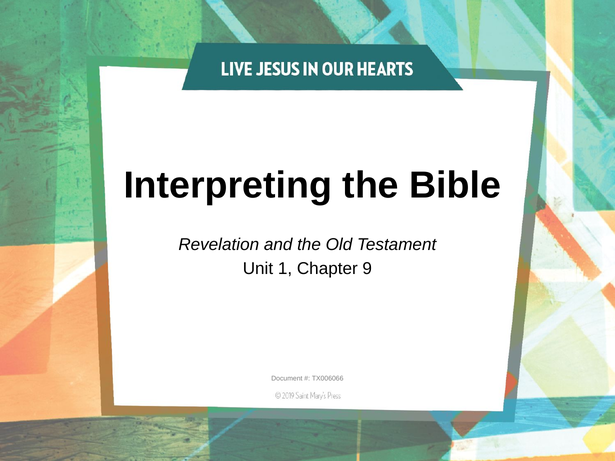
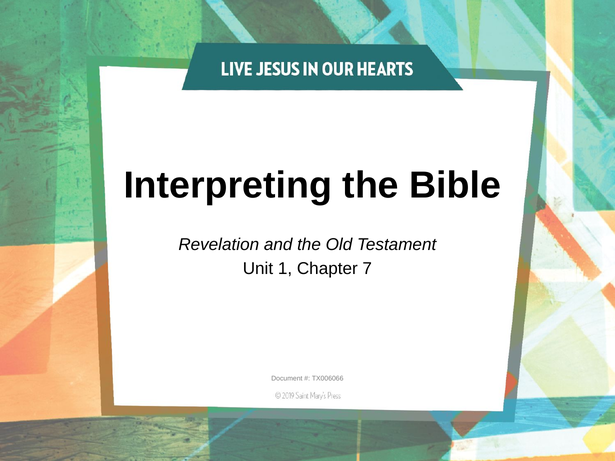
9: 9 -> 7 (367, 269)
